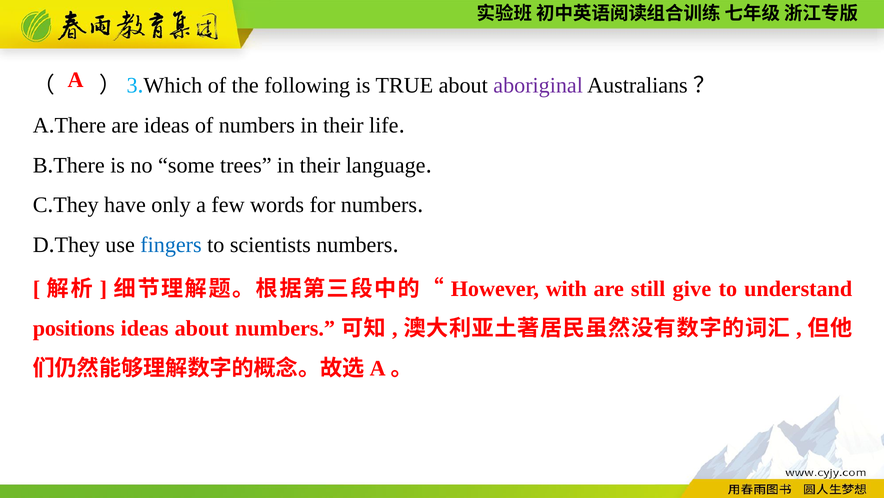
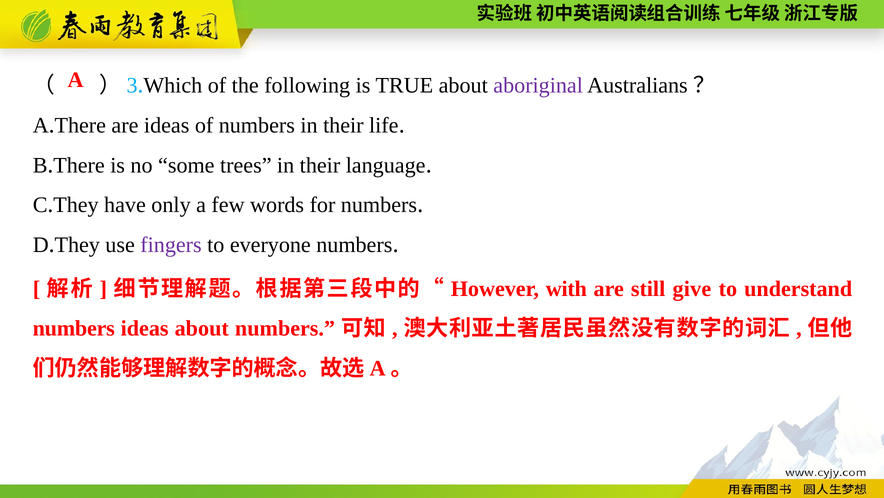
fingers colour: blue -> purple (171, 245)
scientists: scientists -> everyone (270, 245)
positions: positions -> numbers (74, 328)
